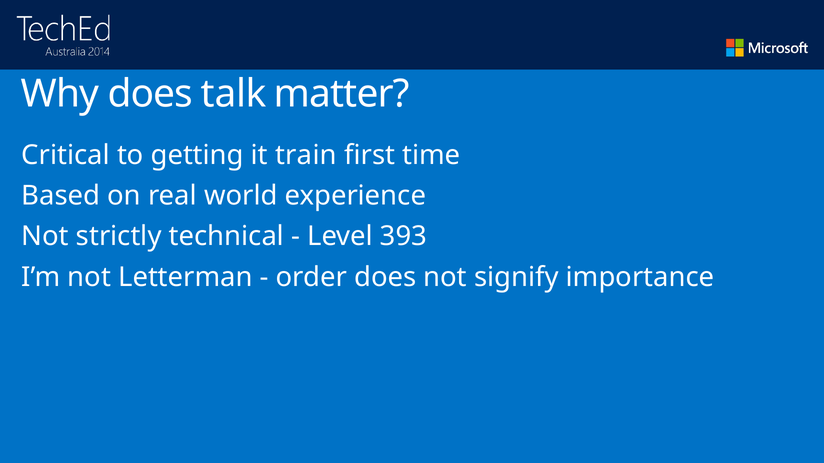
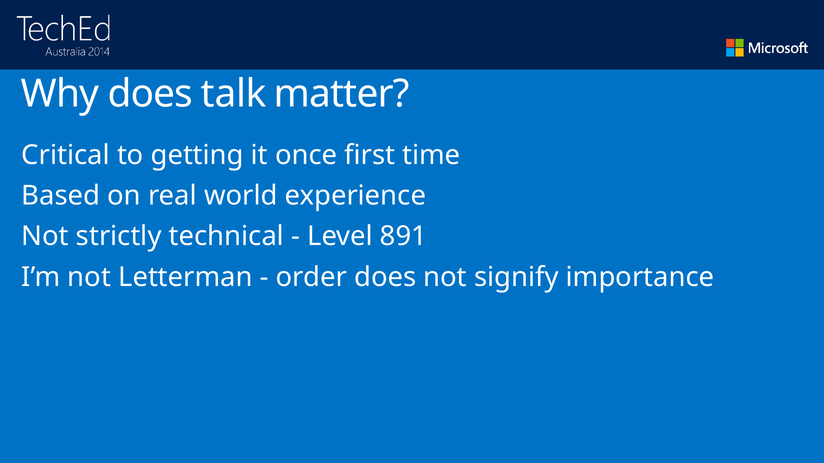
train: train -> once (306, 155)
393: 393 -> 891 (404, 237)
